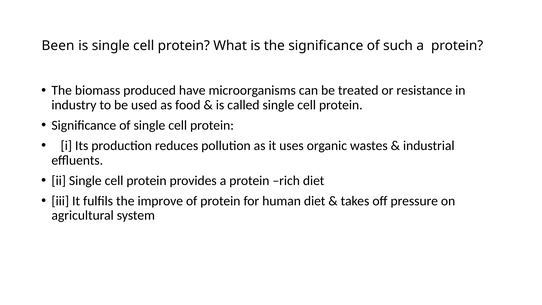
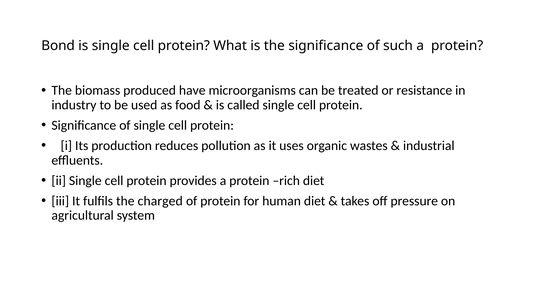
Been: Been -> Bond (58, 46)
improve: improve -> charged (160, 201)
